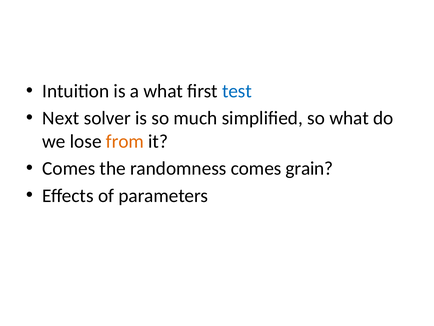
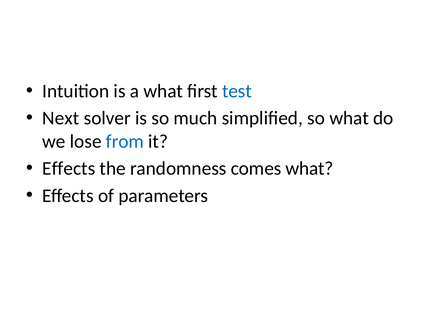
from colour: orange -> blue (125, 141)
Comes: Comes -> Effects (69, 168)
comes grain: grain -> what (309, 168)
